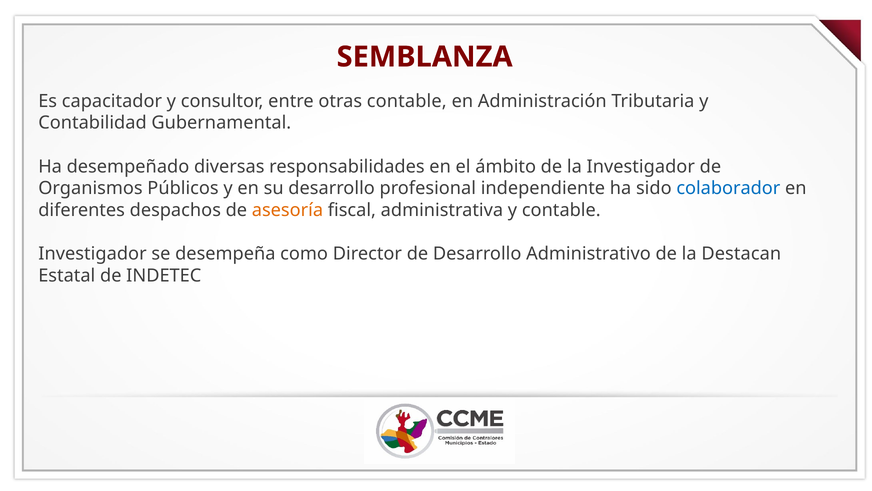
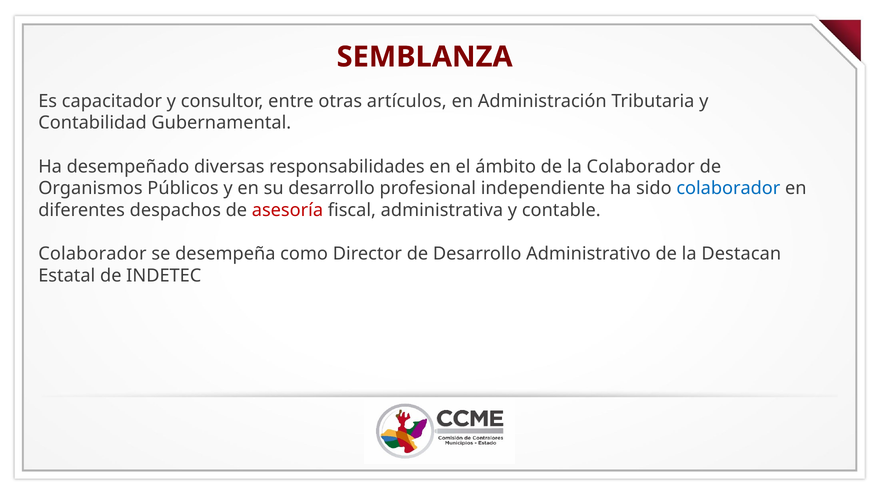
otras contable: contable -> artículos (407, 101)
la Investigador: Investigador -> Colaborador (641, 166)
asesoría colour: orange -> red (287, 210)
Investigador: Investigador -> Colaborador (92, 254)
